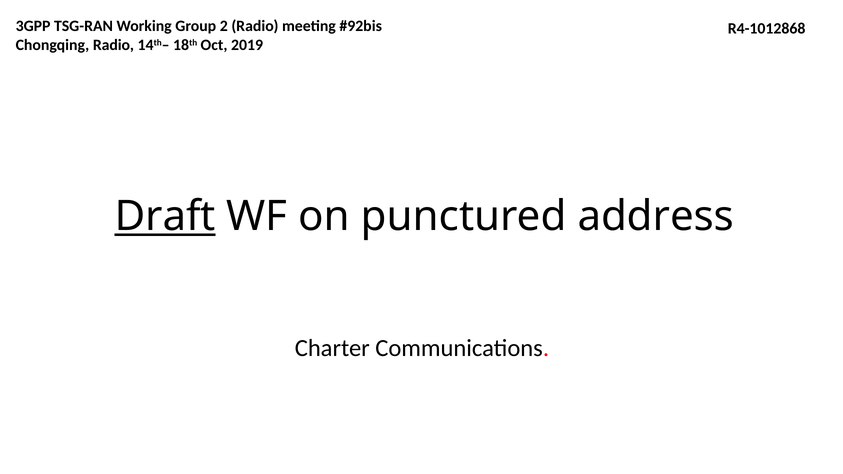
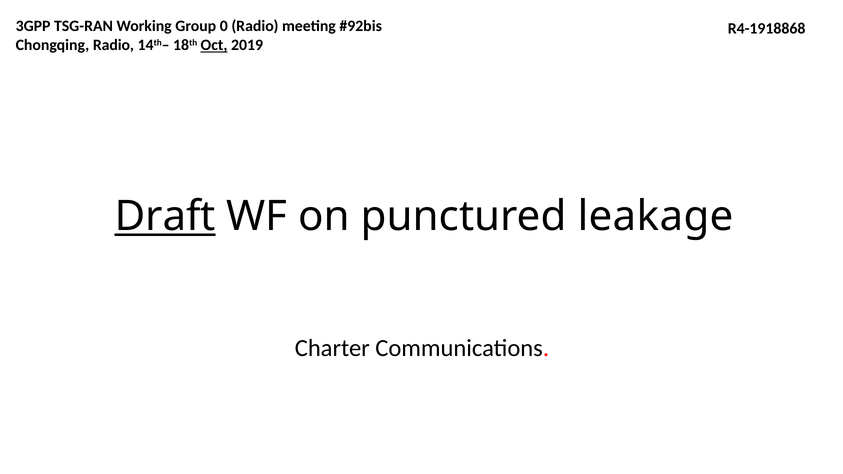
2: 2 -> 0 (224, 26)
R4-1012868: R4-1012868 -> R4-1918868 (767, 29)
Oct underline: none -> present (214, 45)
address: address -> leakage (656, 216)
